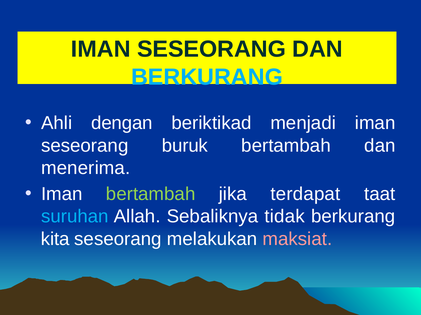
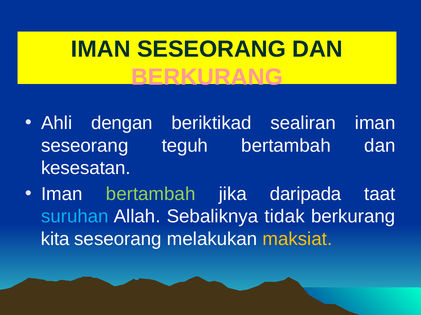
BERKURANG colour: light blue -> pink (207, 77)
menjadi: menjadi -> sealiran (303, 123)
buruk: buruk -> teguh (185, 146)
menerima: menerima -> kesesatan (86, 168)
terdapat: terdapat -> daripada (306, 195)
maksiat colour: pink -> yellow (297, 239)
